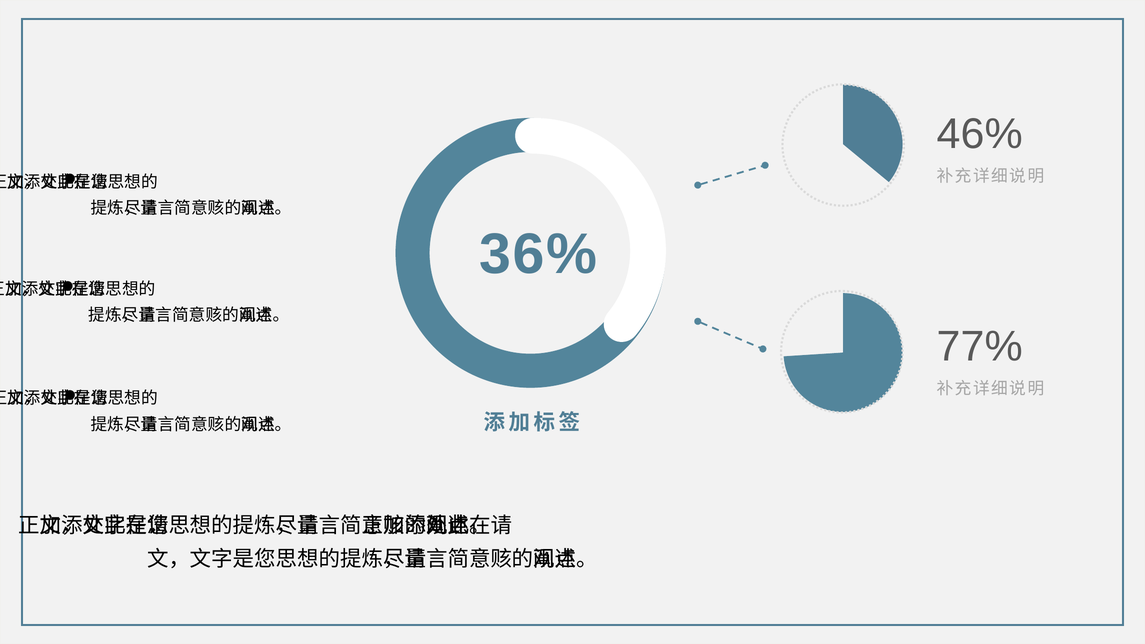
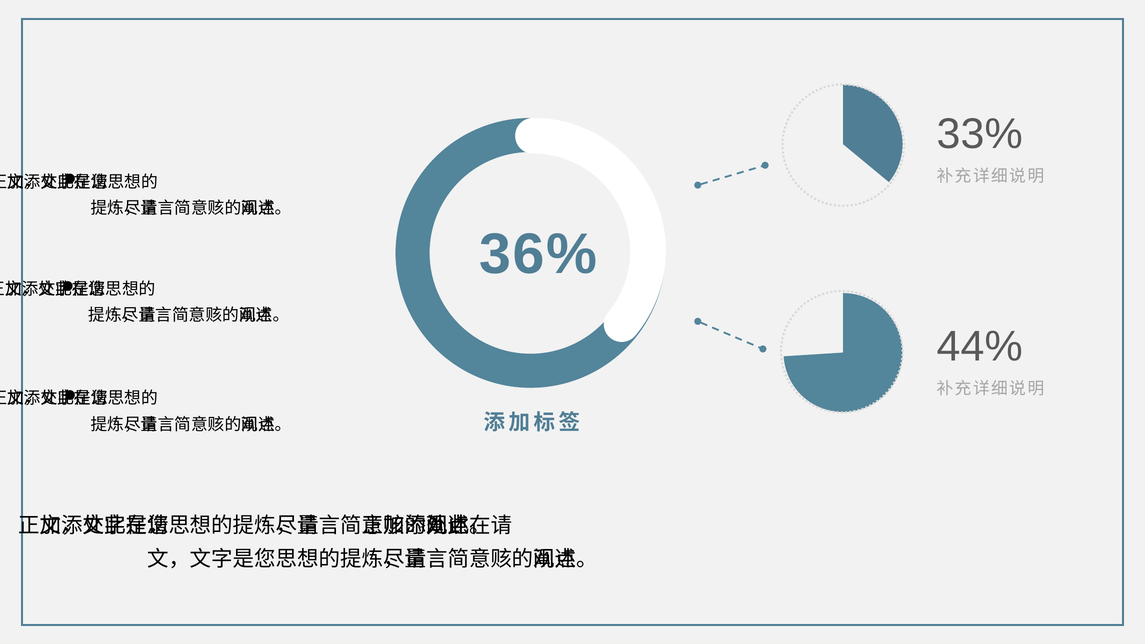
46%: 46% -> 33% (980, 134)
77%: 77% -> 44% (980, 347)
